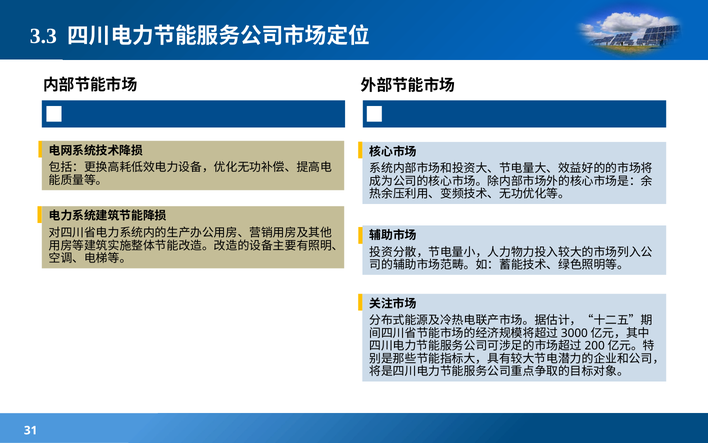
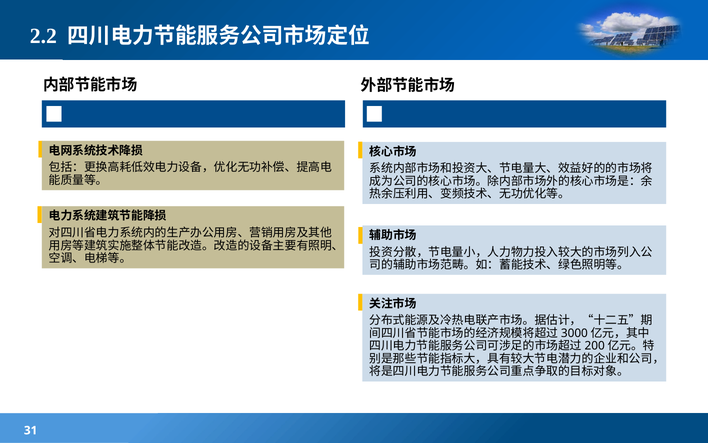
3.3: 3.3 -> 2.2 (43, 36)
